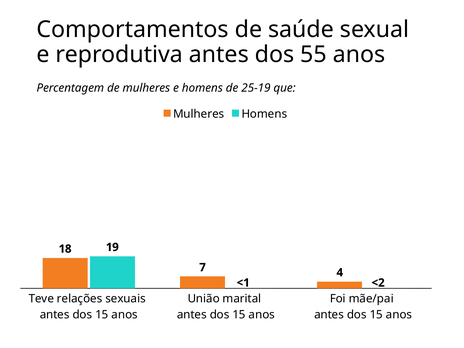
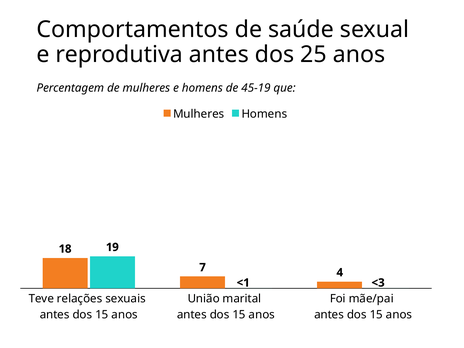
55: 55 -> 25 (314, 54)
25-19: 25-19 -> 45-19 (256, 88)
<2: <2 -> <3 (378, 283)
